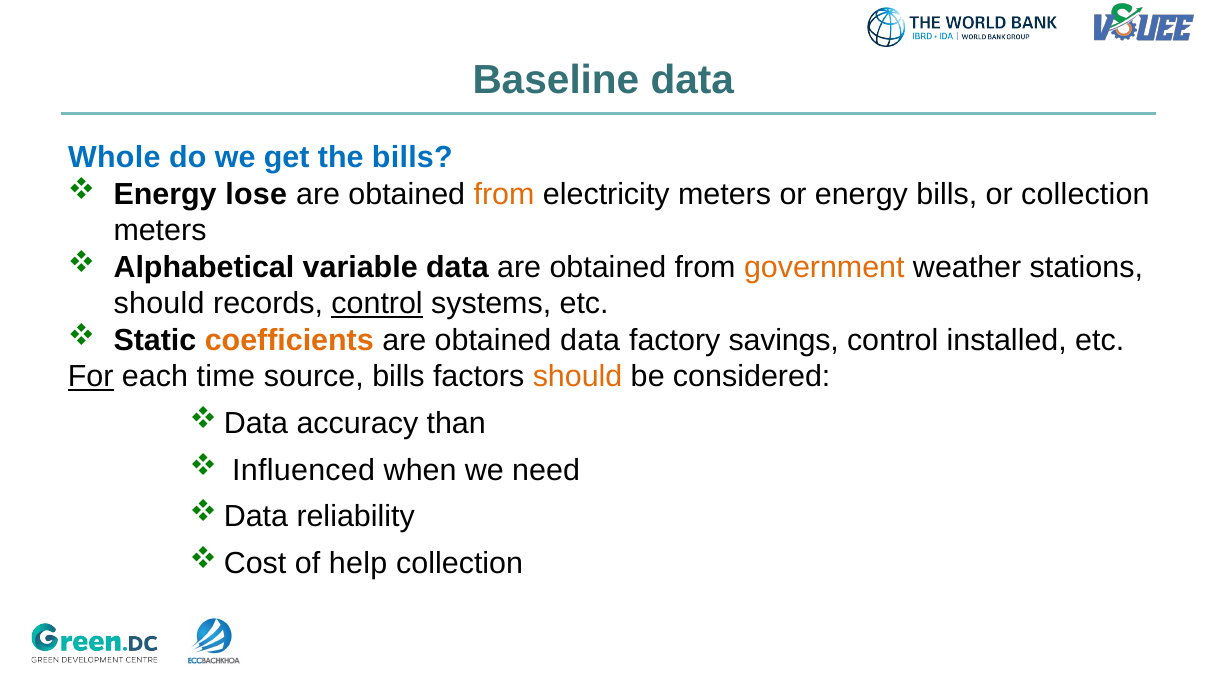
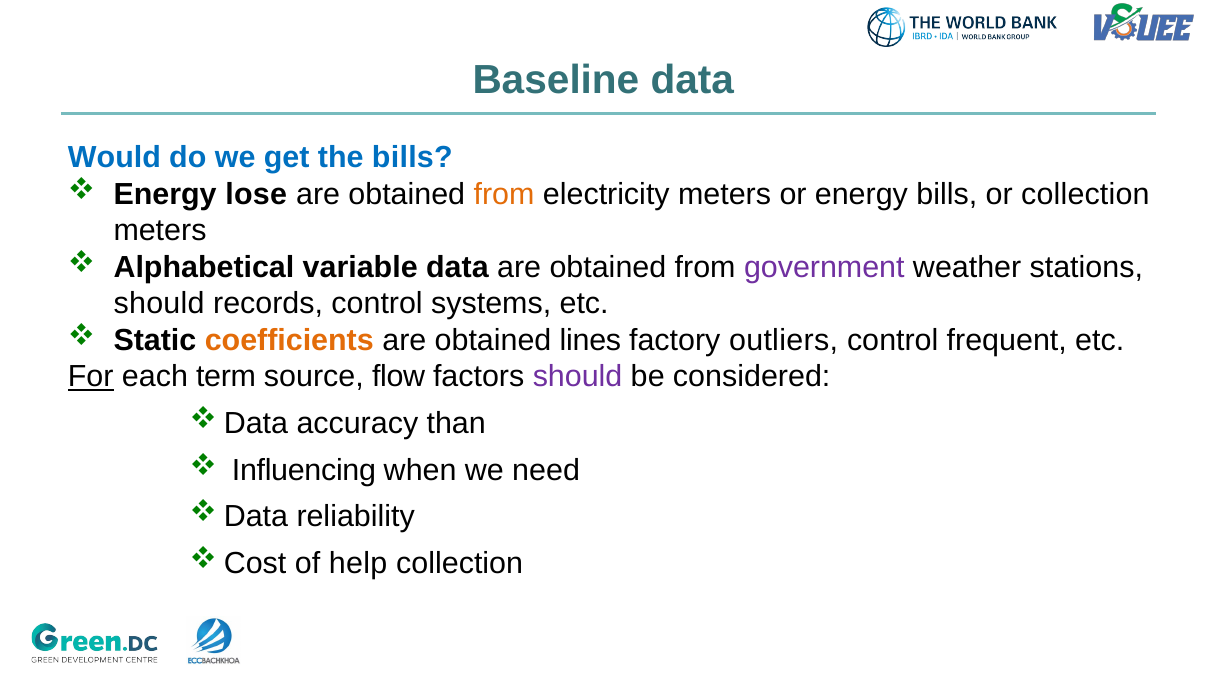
Whole: Whole -> Would (114, 157)
government colour: orange -> purple (824, 267)
control underline: present -> none (377, 303)
obtained data: data -> lines (590, 340)
savings: savings -> outliers (784, 340)
installed: installed -> frequent (1007, 340)
time: time -> term (226, 376)
source bills: bills -> flow (399, 376)
should colour: orange -> purple (578, 376)
Influenced: Influenced -> Influencing (304, 470)
